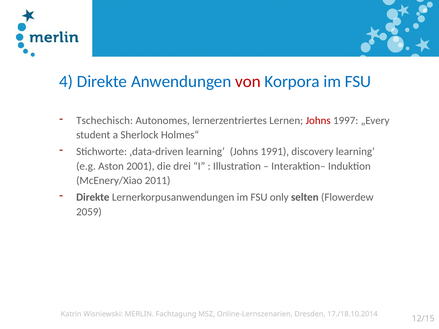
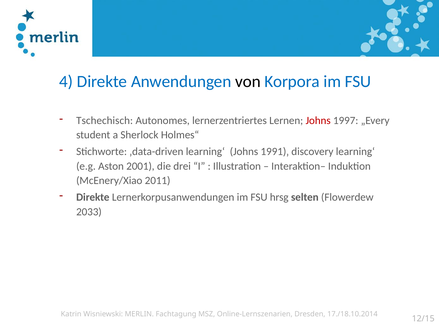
von colour: red -> black (248, 82)
only: only -> hrsg (279, 197)
2059: 2059 -> 2033 (89, 212)
